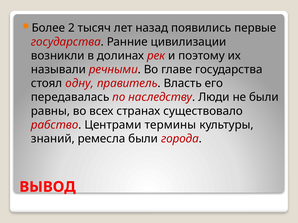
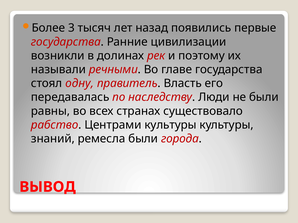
2: 2 -> 3 (71, 28)
Центрами термины: термины -> культуры (170, 125)
